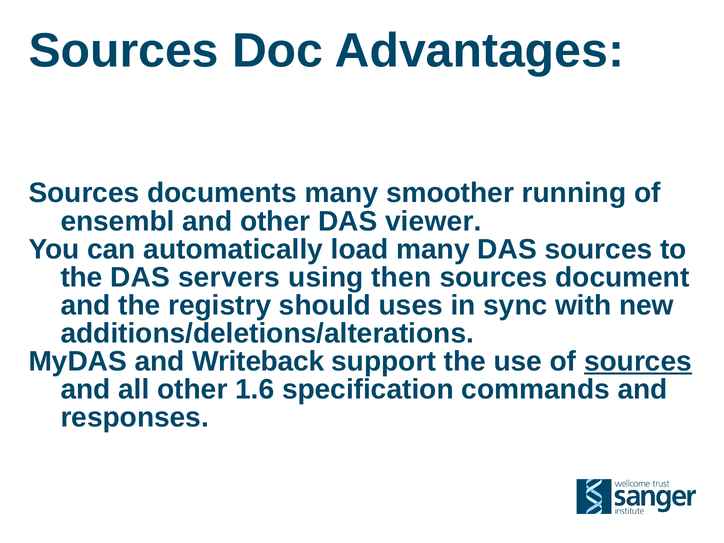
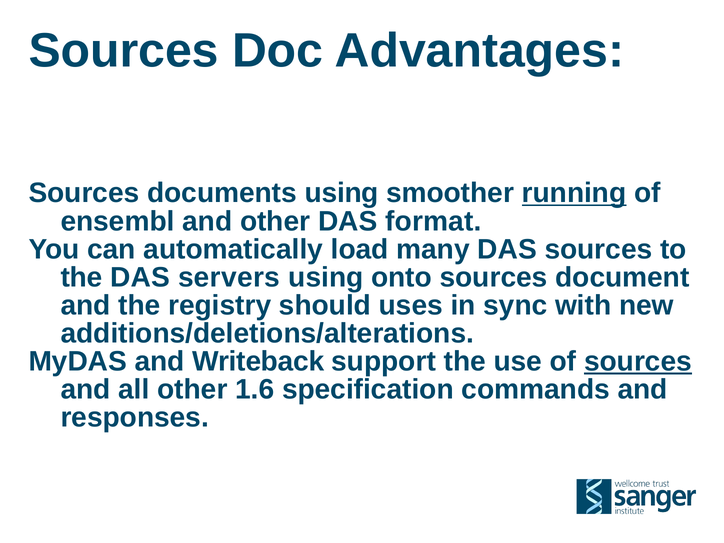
documents many: many -> using (342, 193)
running underline: none -> present (574, 193)
viewer: viewer -> format (433, 221)
then: then -> onto (401, 277)
